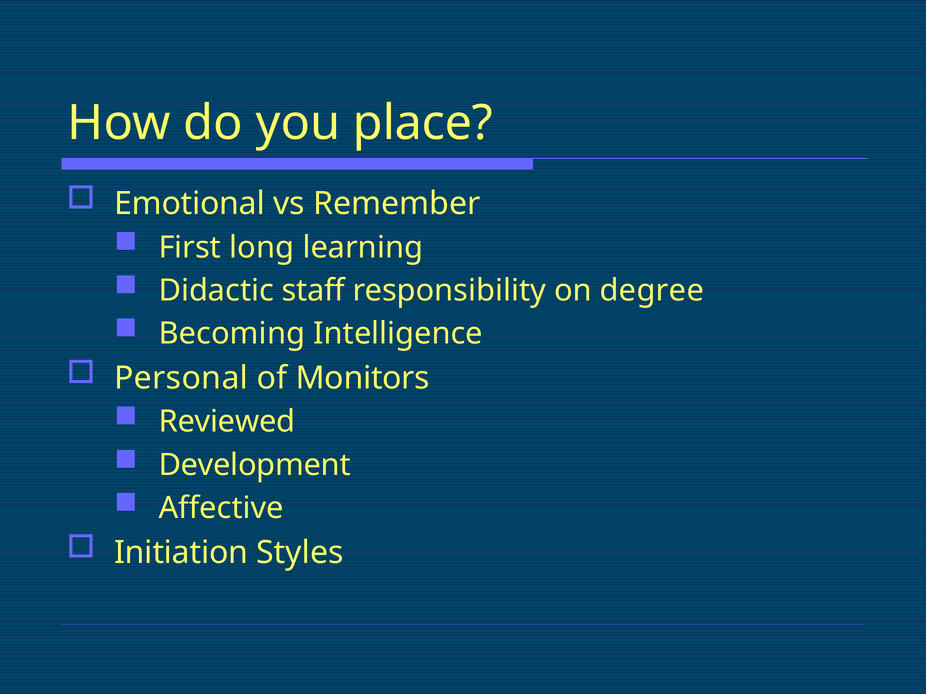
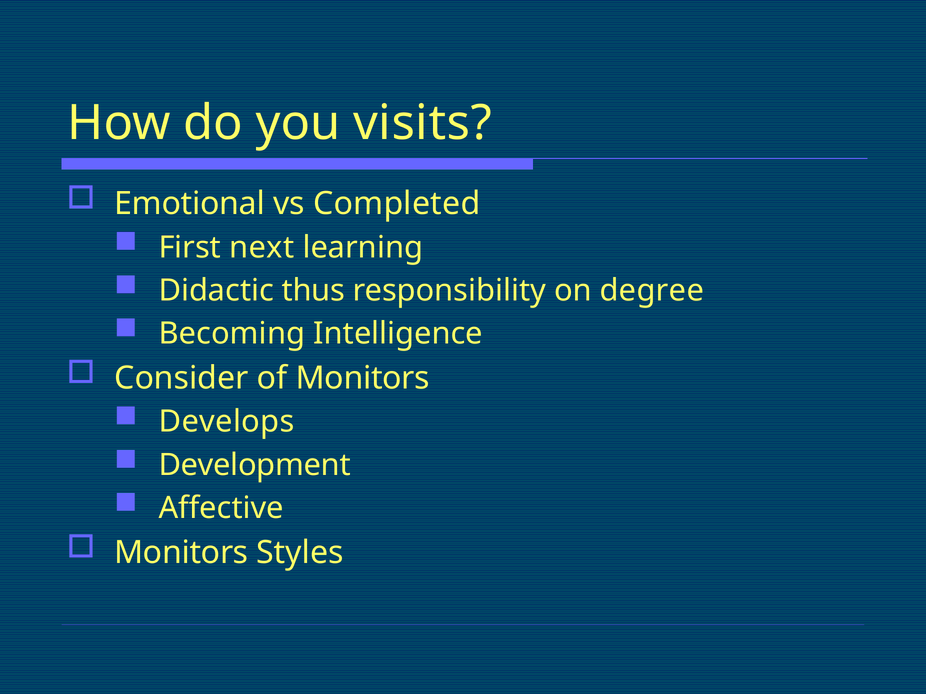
place: place -> visits (422, 123)
Remember: Remember -> Completed (397, 204)
long: long -> next (262, 248)
staff: staff -> thus (313, 291)
Personal: Personal -> Consider (181, 378)
Reviewed: Reviewed -> Develops (227, 422)
Initiation: Initiation -> Monitors (181, 553)
